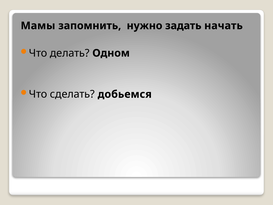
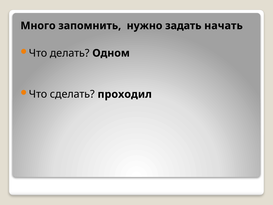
Мамы: Мамы -> Много (38, 26)
добьемся: добьемся -> проходил (125, 94)
